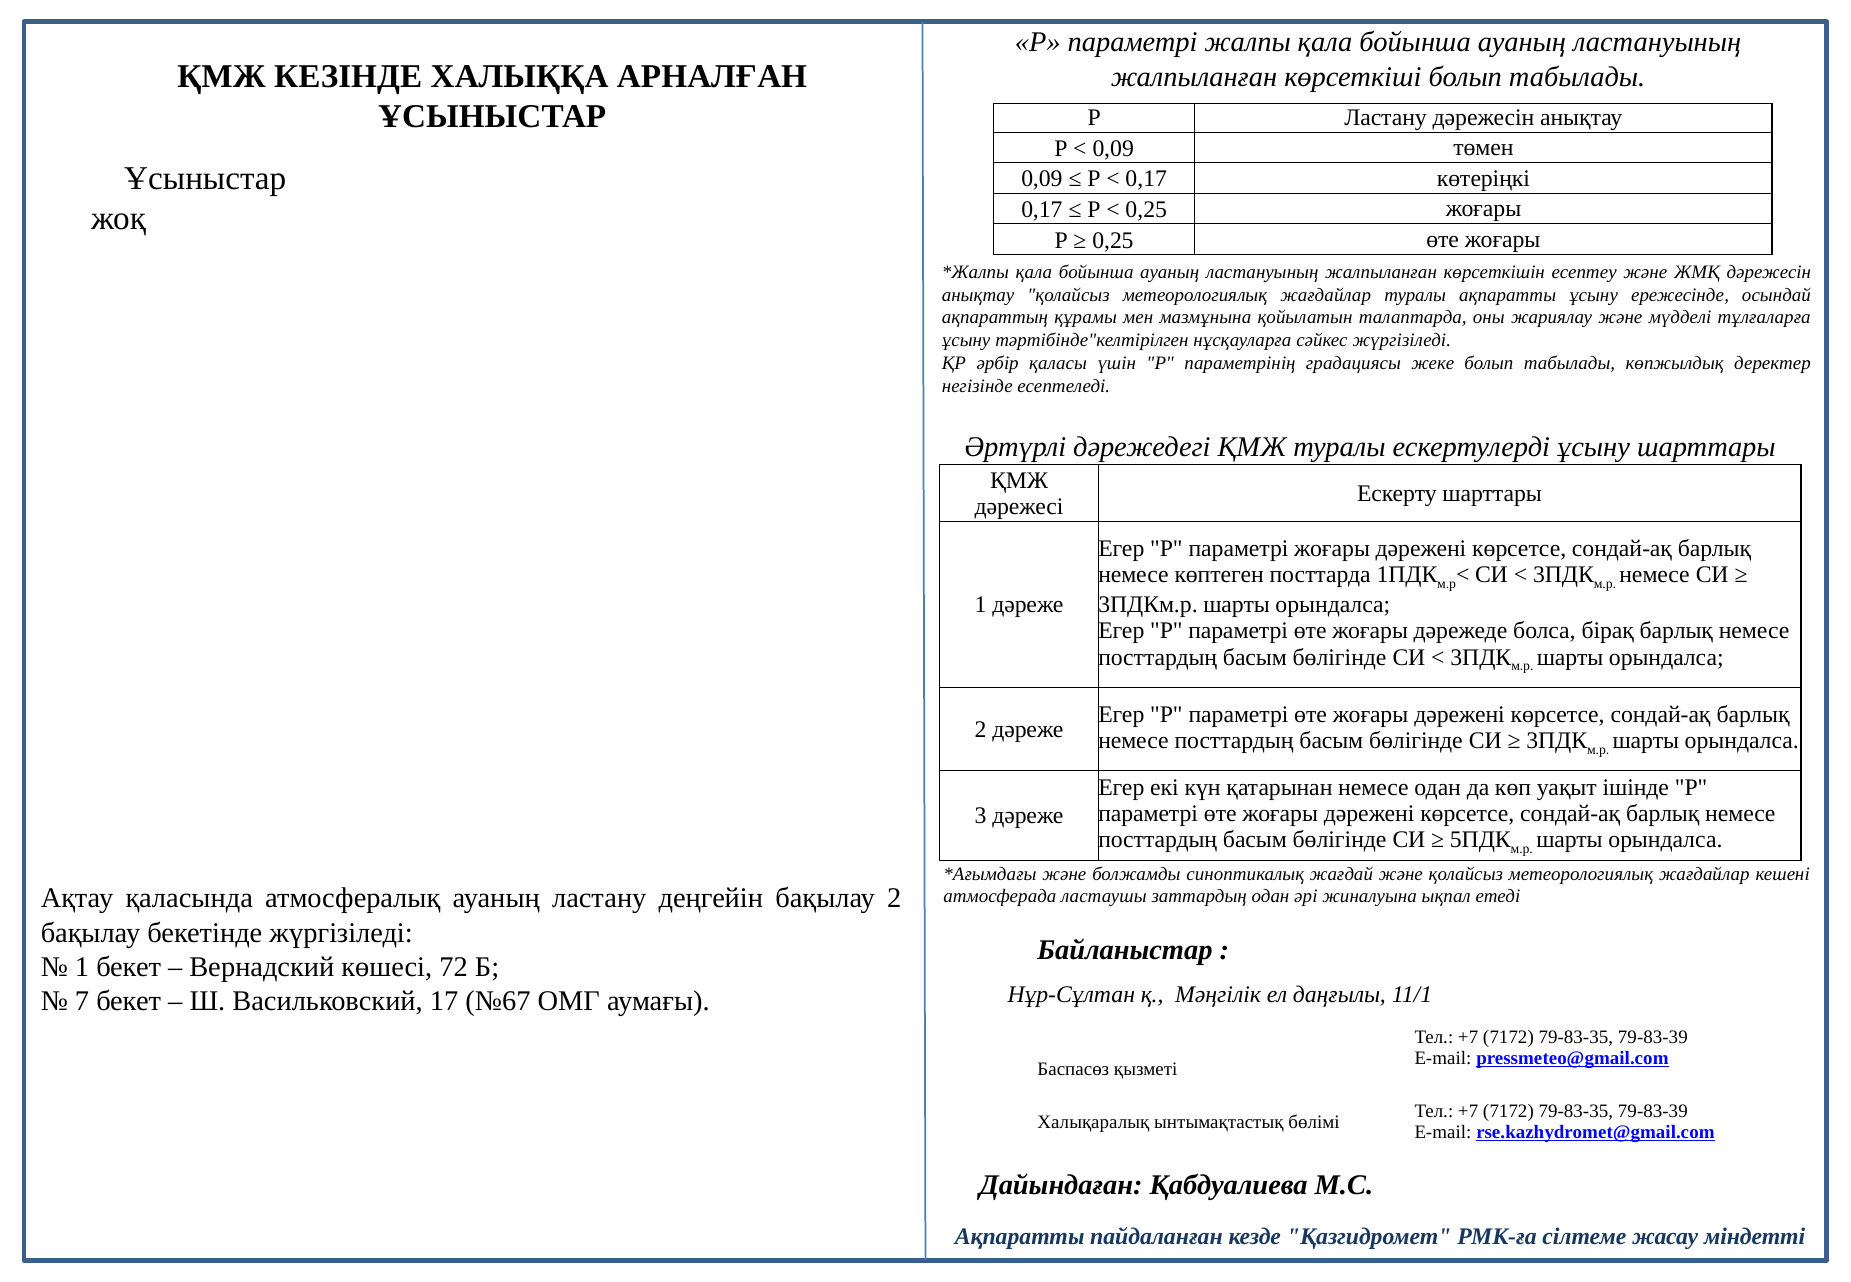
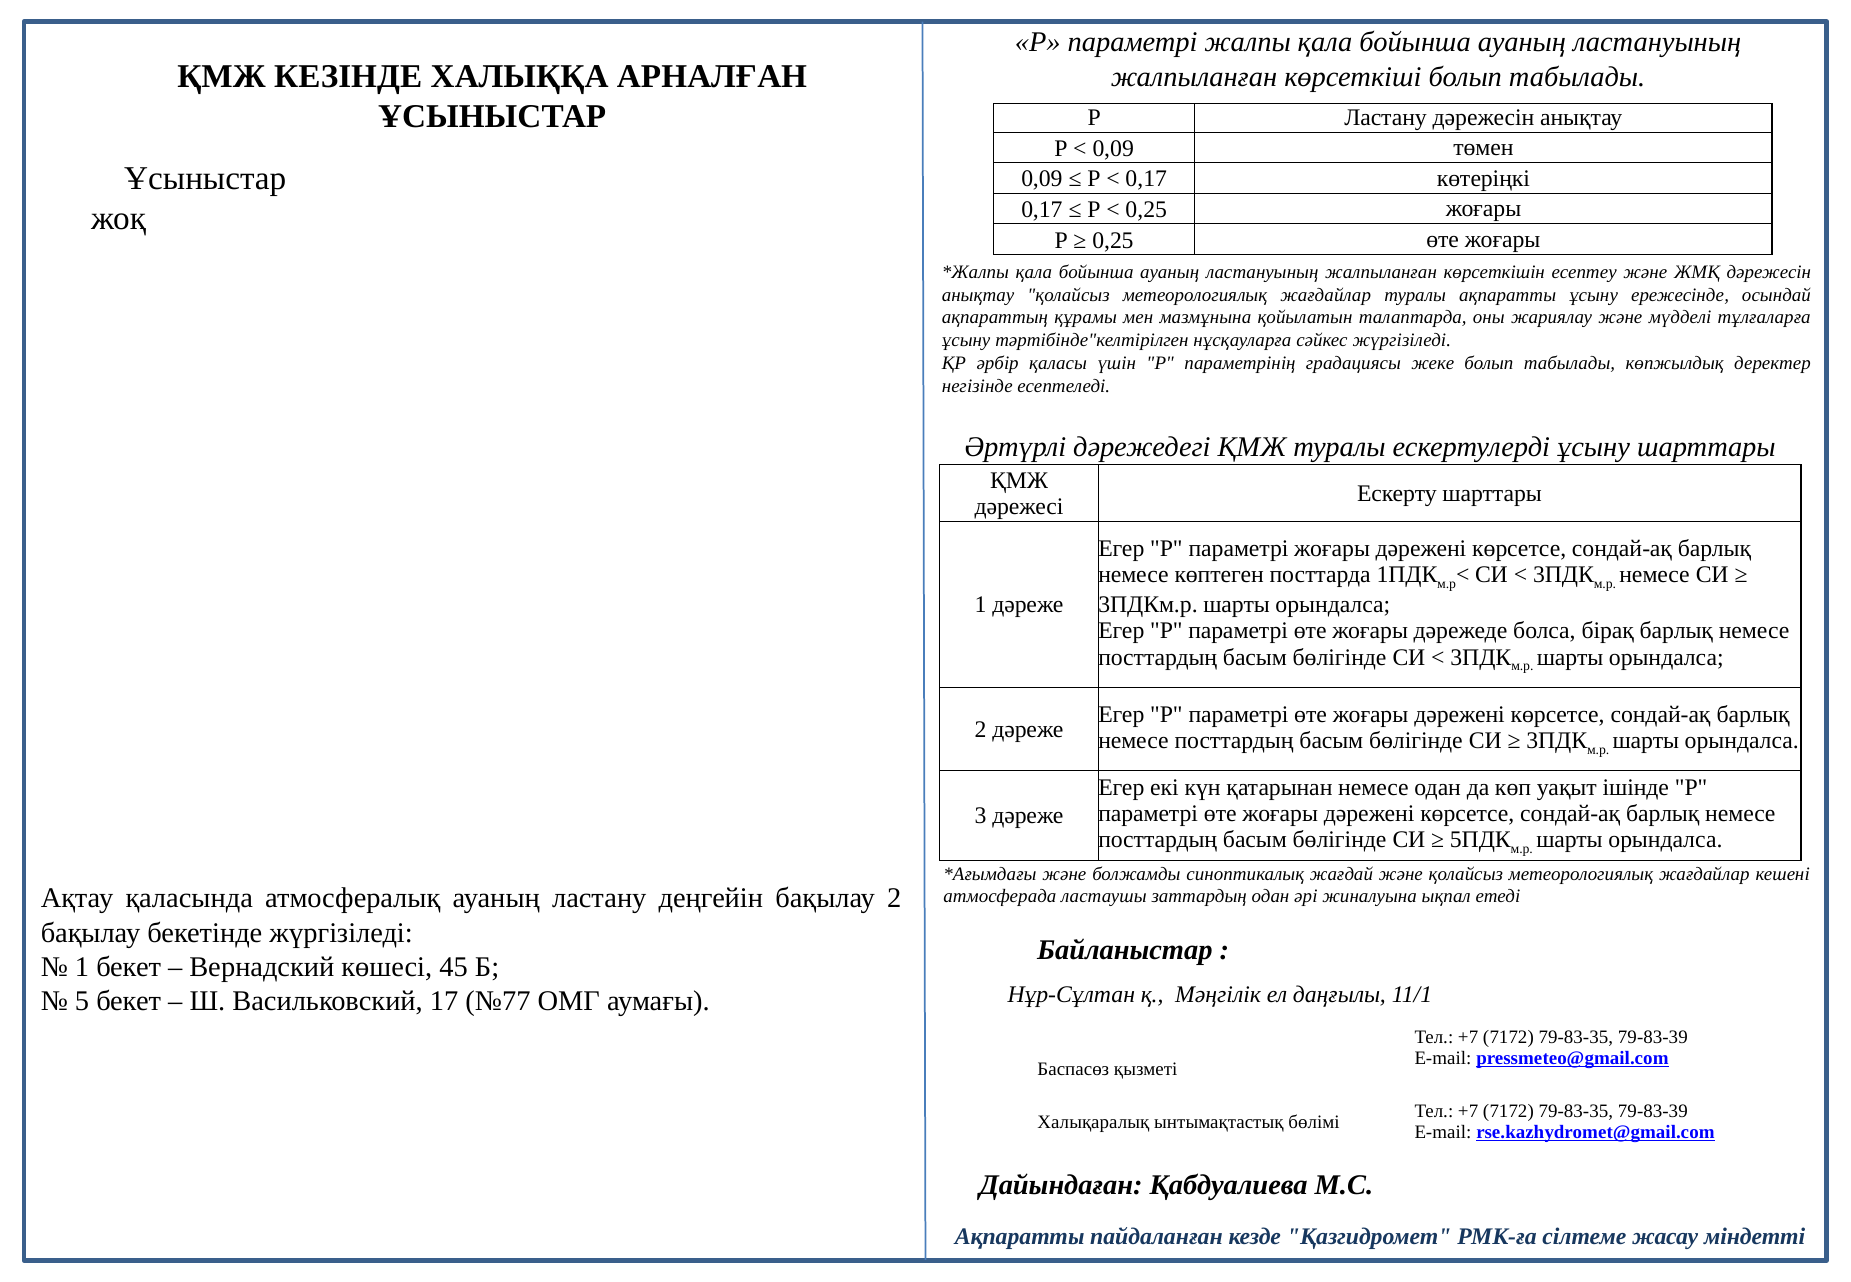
72: 72 -> 45 (454, 966)
7: 7 -> 5 (82, 1001)
№67: №67 -> №77 (498, 1001)
